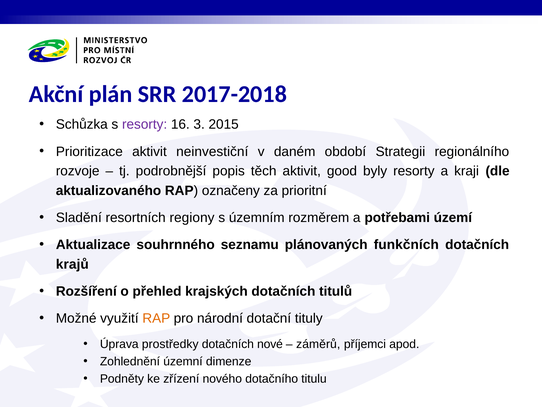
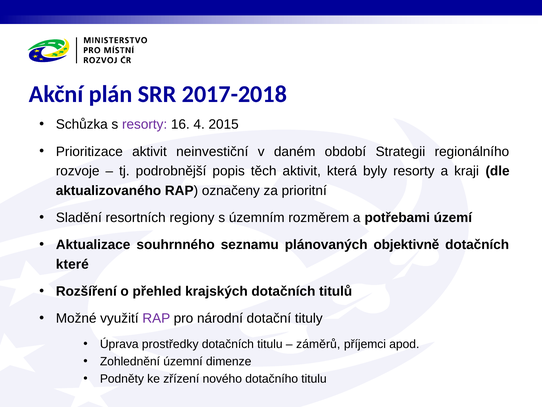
3: 3 -> 4 (199, 124)
good: good -> která (342, 171)
funkčních: funkčních -> objektivně (406, 244)
krajů: krajů -> které (72, 264)
RAP colour: orange -> purple (156, 318)
dotačních nové: nové -> titulu (270, 344)
